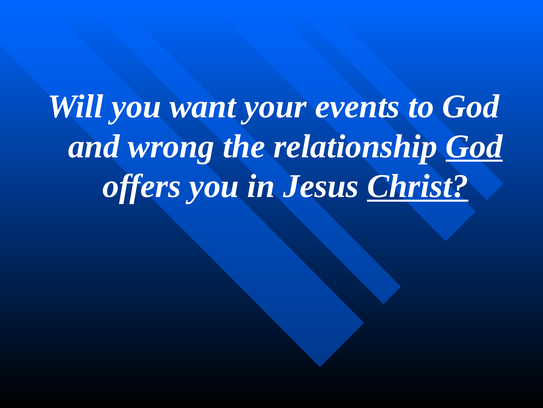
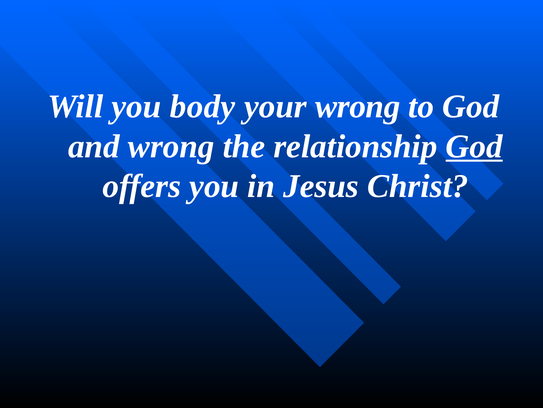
want: want -> body (203, 106)
your events: events -> wrong (358, 106)
Christ underline: present -> none (418, 186)
